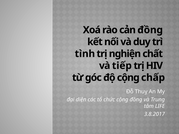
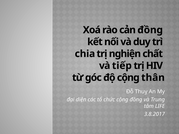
tình: tình -> chia (85, 54)
chấp: chấp -> thân (153, 78)
